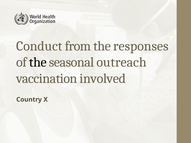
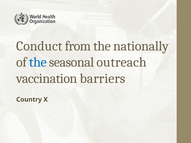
responses: responses -> nationally (141, 46)
the colour: black -> blue (38, 62)
involved: involved -> barriers (103, 79)
